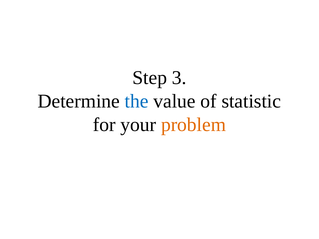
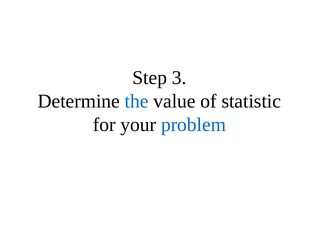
problem colour: orange -> blue (193, 125)
